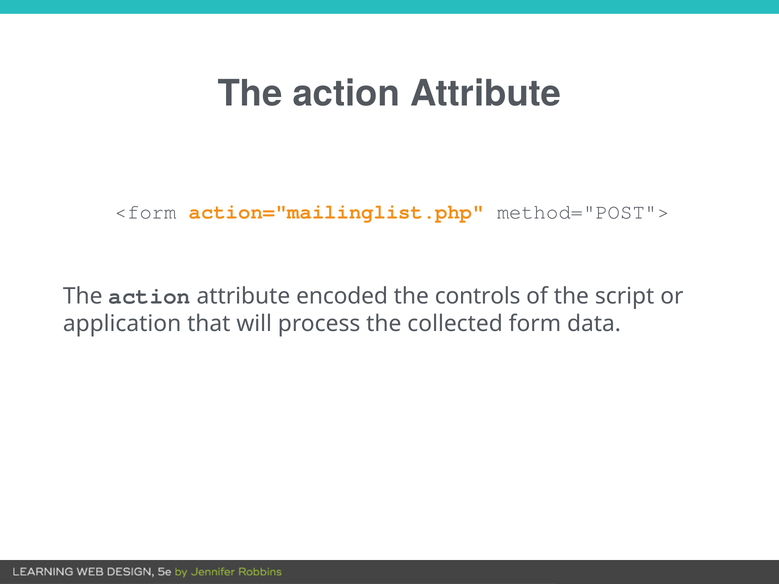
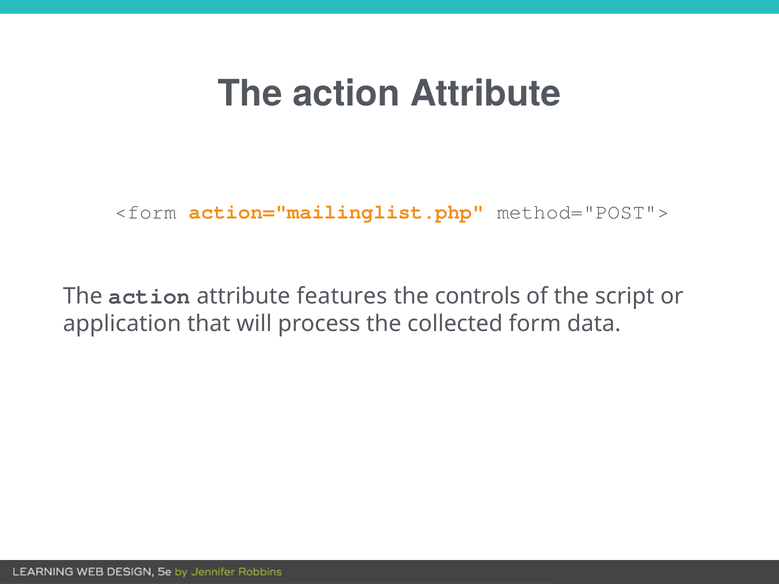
encoded: encoded -> features (342, 297)
